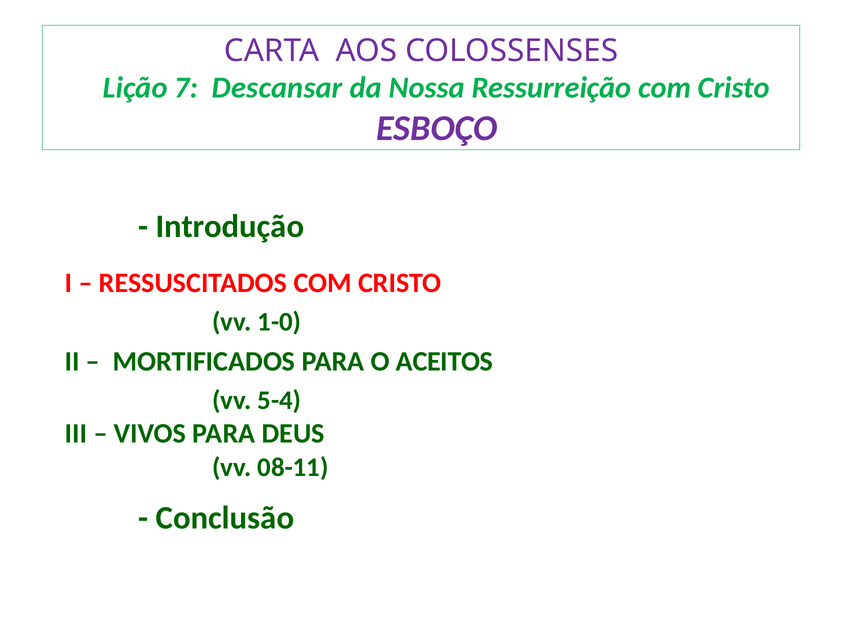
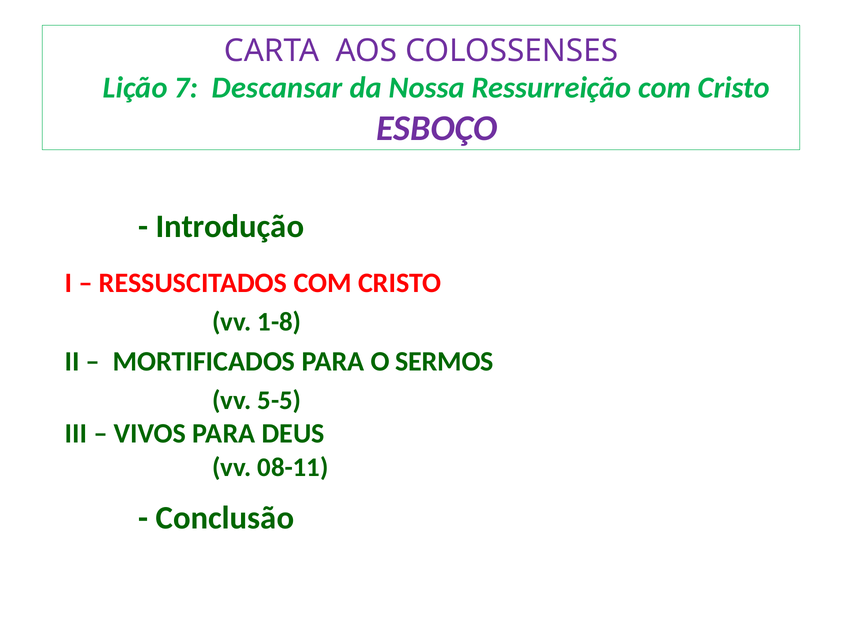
1-0: 1-0 -> 1-8 (279, 322)
ACEITOS: ACEITOS -> SERMOS (445, 362)
5-4: 5-4 -> 5-5 (279, 401)
